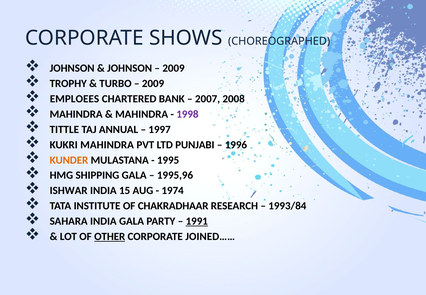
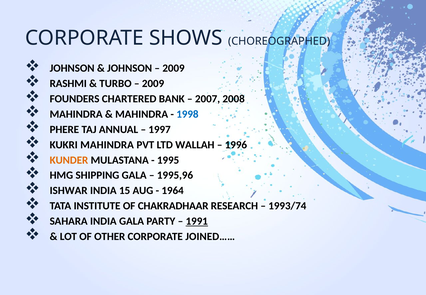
TROPHY: TROPHY -> RASHMI (68, 84)
EMPLOEES: EMPLOEES -> FOUNDERS (75, 99)
1998 colour: purple -> blue (187, 114)
TITTLE: TITTLE -> PHERE (64, 129)
PUNJABI: PUNJABI -> WALLAH (195, 145)
1974: 1974 -> 1964 (173, 191)
1993/84: 1993/84 -> 1993/74 (287, 206)
OTHER underline: present -> none (110, 237)
